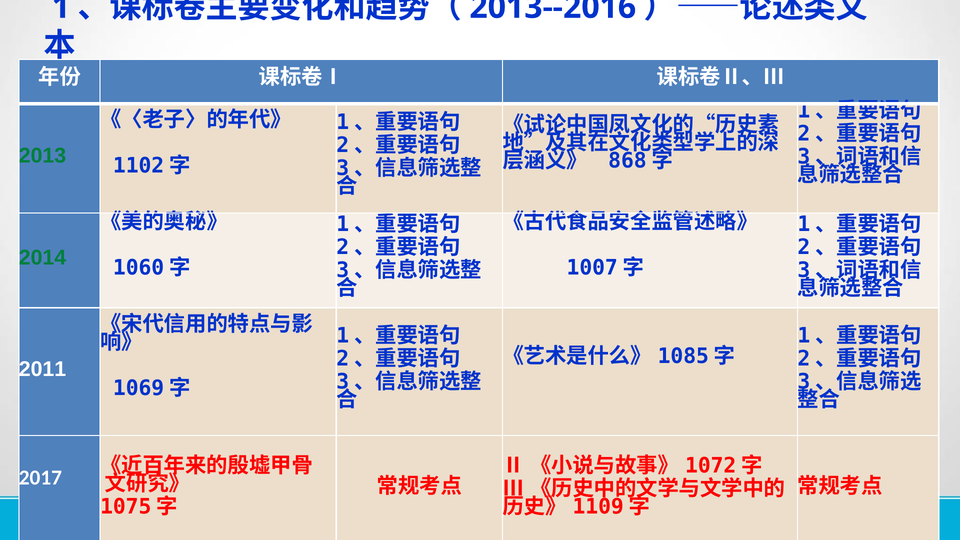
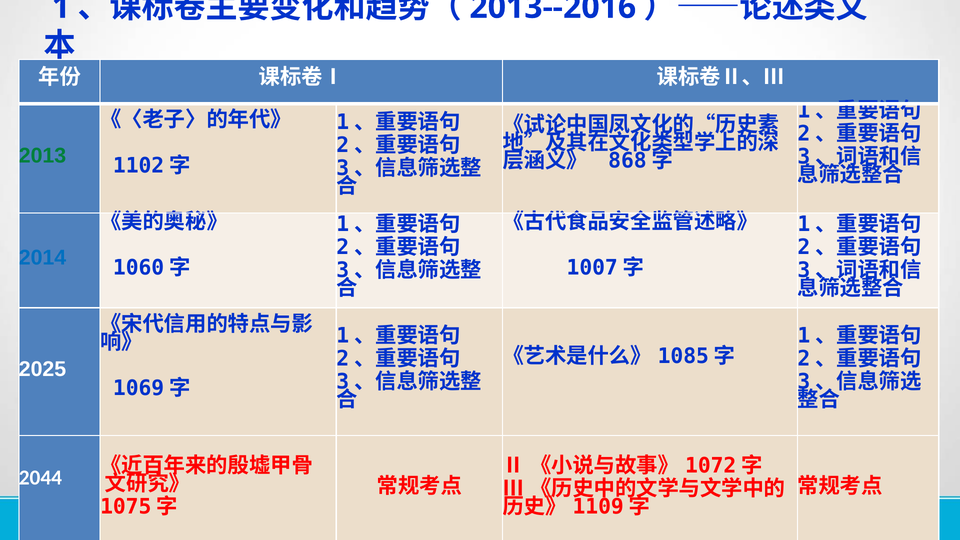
2014 colour: green -> blue (42, 258)
2011: 2011 -> 2025 (42, 369)
2017: 2017 -> 2044 (40, 478)
